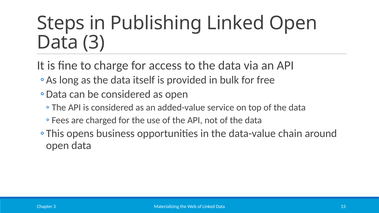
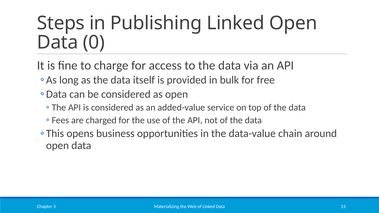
Data 3: 3 -> 0 (94, 42)
